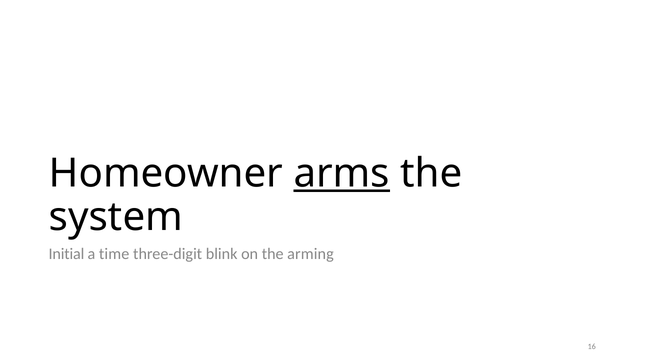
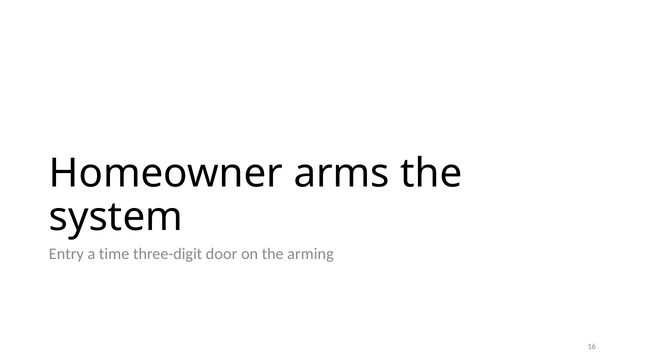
arms underline: present -> none (342, 173)
Initial: Initial -> Entry (66, 254)
blink: blink -> door (222, 254)
